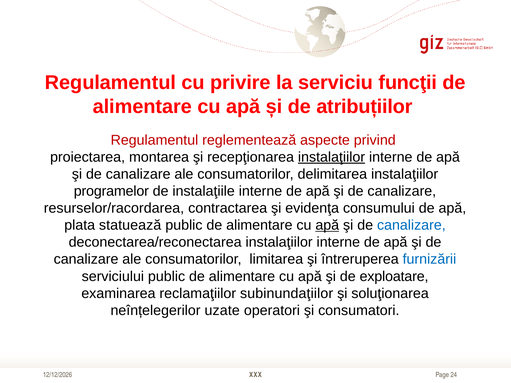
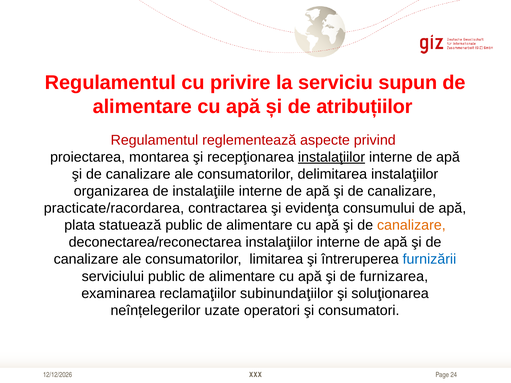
funcţii: funcţii -> supun (408, 83)
programelor: programelor -> organizarea (111, 191)
resurselor/racordarea: resurselor/racordarea -> practicate/racordarea (114, 208)
apă underline: present -> none (327, 225)
canalizare colour: blue -> orange (411, 225)
exploatare: exploatare -> furnizarea (394, 277)
